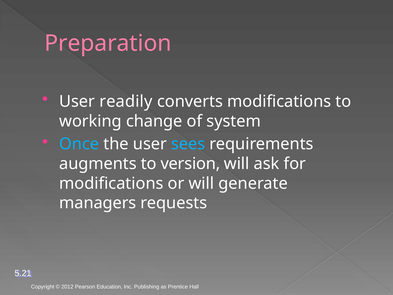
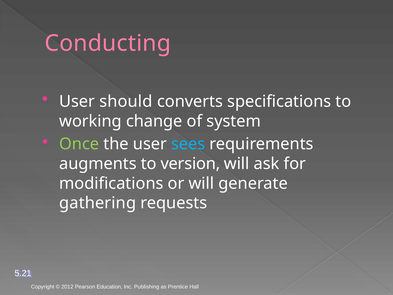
Preparation: Preparation -> Conducting (108, 43)
readily: readily -> should (126, 101)
converts modifications: modifications -> specifications (279, 101)
Once colour: light blue -> light green (79, 144)
managers: managers -> gathering (98, 203)
